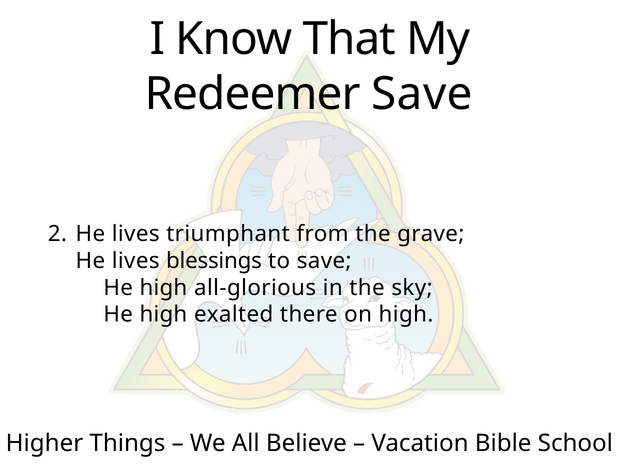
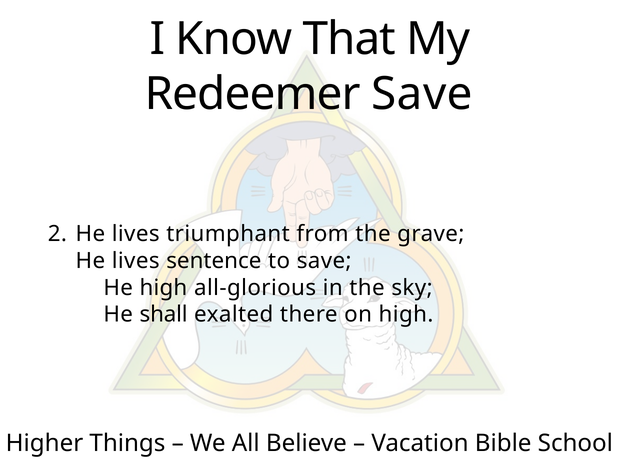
blessings: blessings -> sentence (214, 261)
high: high -> shall (164, 315)
